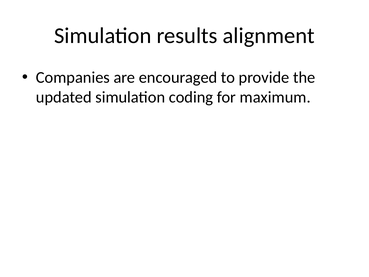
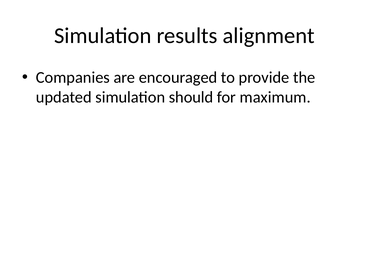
coding: coding -> should (191, 97)
